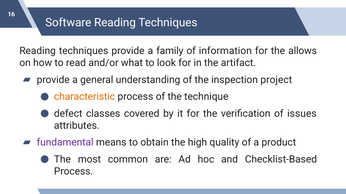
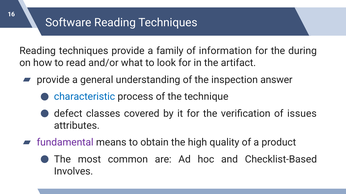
allows: allows -> during (303, 51)
project: project -> answer (276, 80)
characteristic colour: orange -> blue (85, 97)
Process: Process -> Involves (74, 172)
